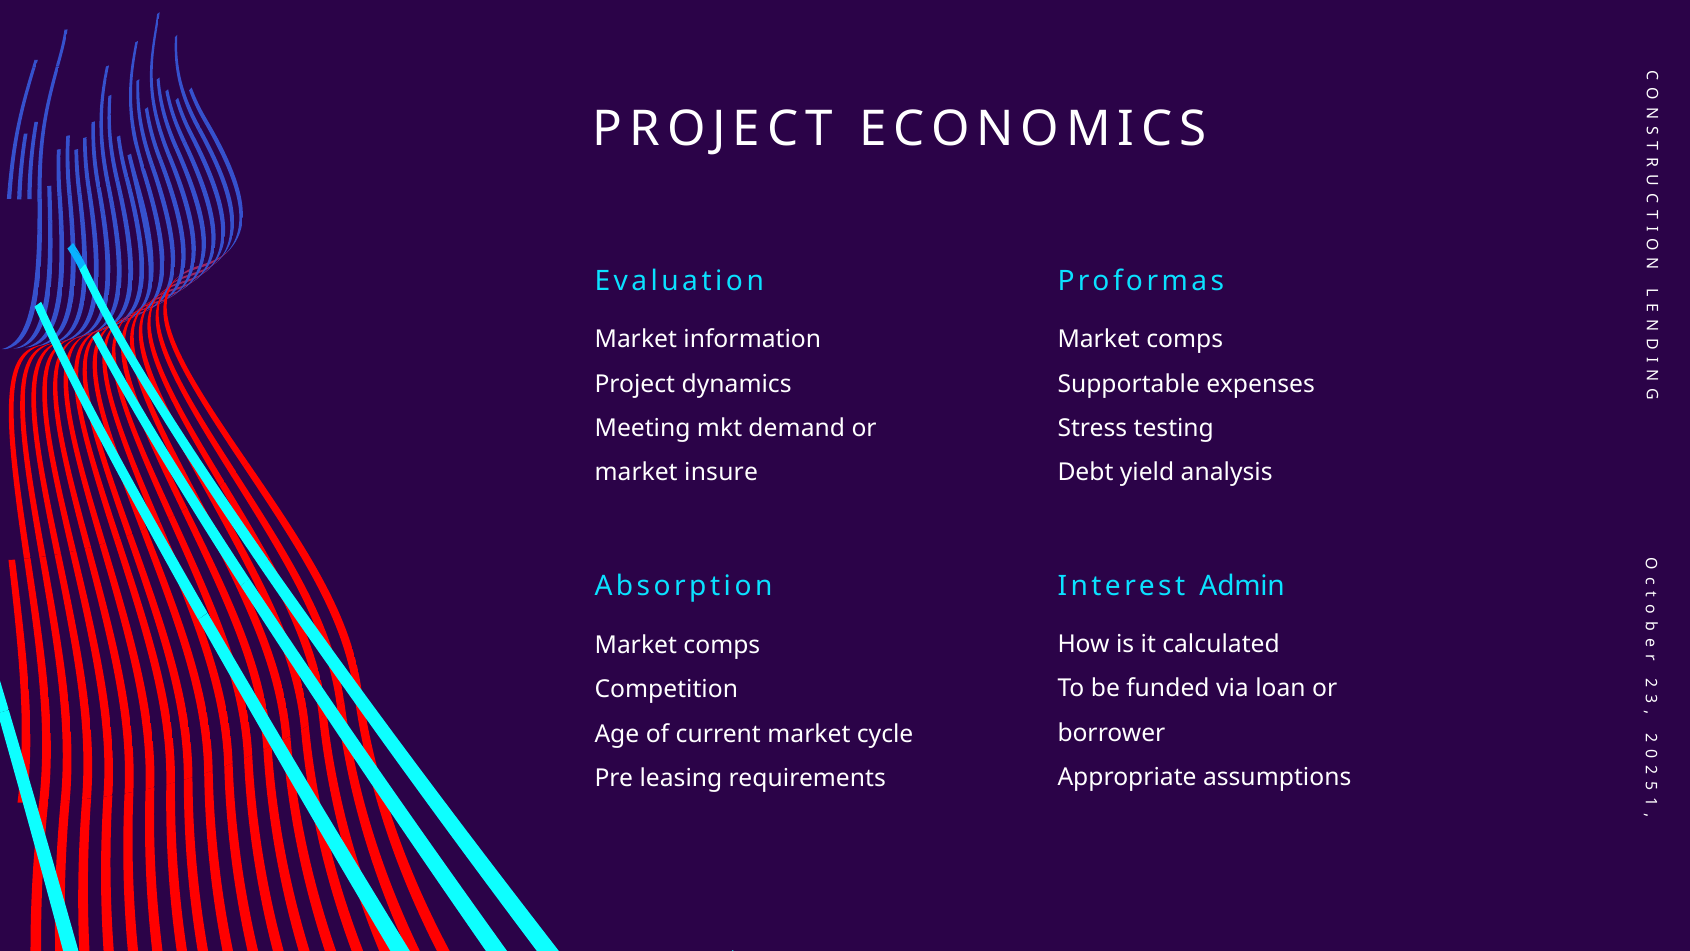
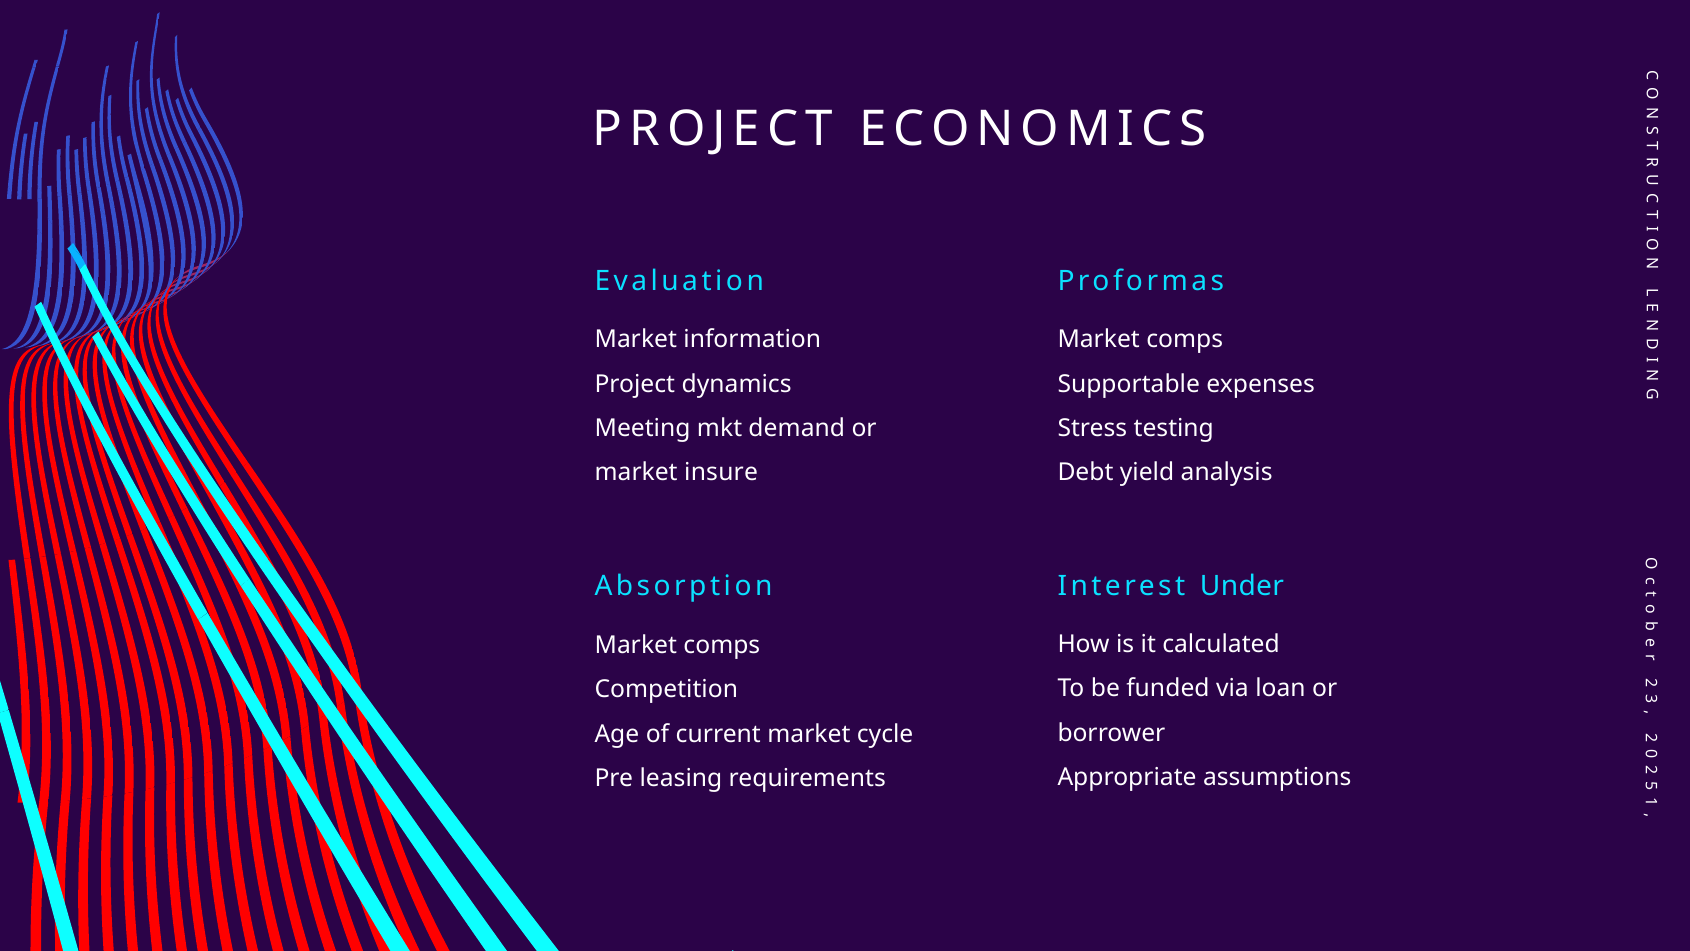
Admin: Admin -> Under (1242, 586)
